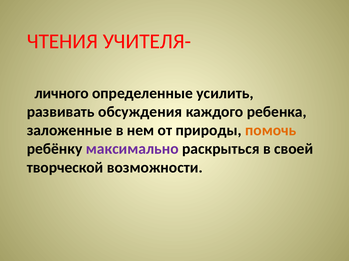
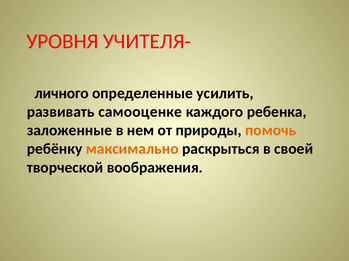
ЧТЕНИЯ: ЧТЕНИЯ -> УРОВНЯ (62, 41)
обсуждения: обсуждения -> самооценке (140, 112)
максимально colour: purple -> orange (132, 149)
возможности: возможности -> воображения (155, 168)
